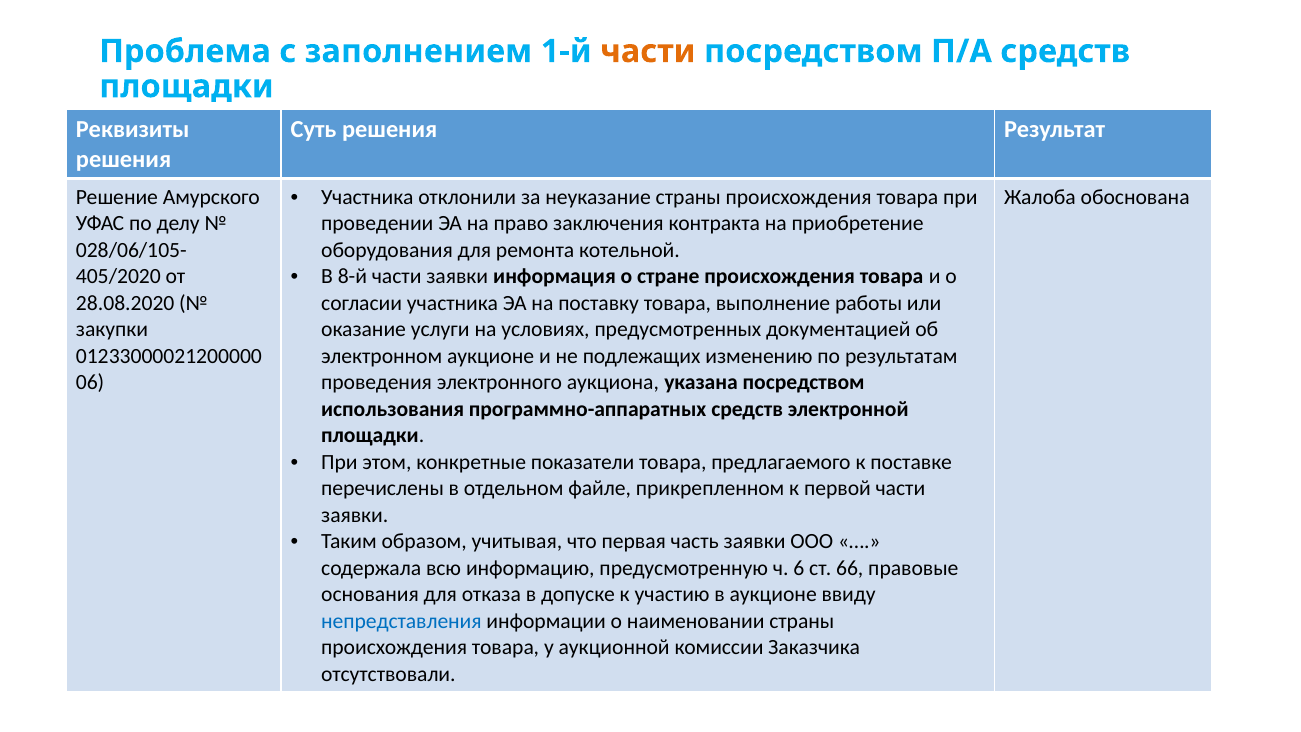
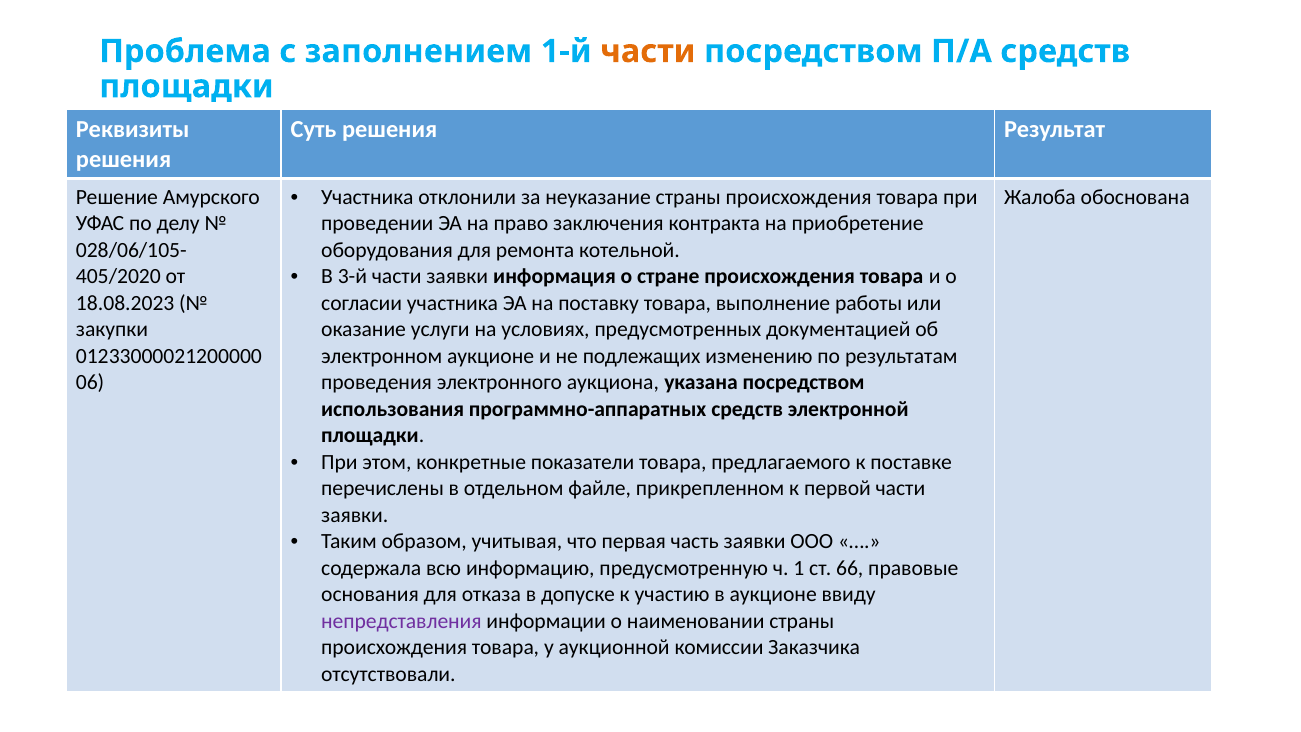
8-й: 8-й -> 3-й (352, 276)
28.08.2020: 28.08.2020 -> 18.08.2023 (125, 303)
6: 6 -> 1 (799, 568)
непредставления colour: blue -> purple (401, 621)
